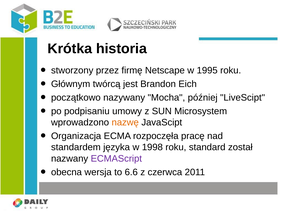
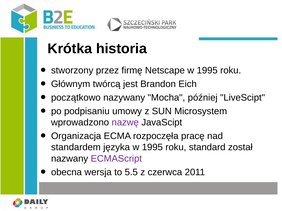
nazwę colour: orange -> purple (125, 123)
języka w 1998: 1998 -> 1995 (152, 148)
6.6: 6.6 -> 5.5 (131, 173)
